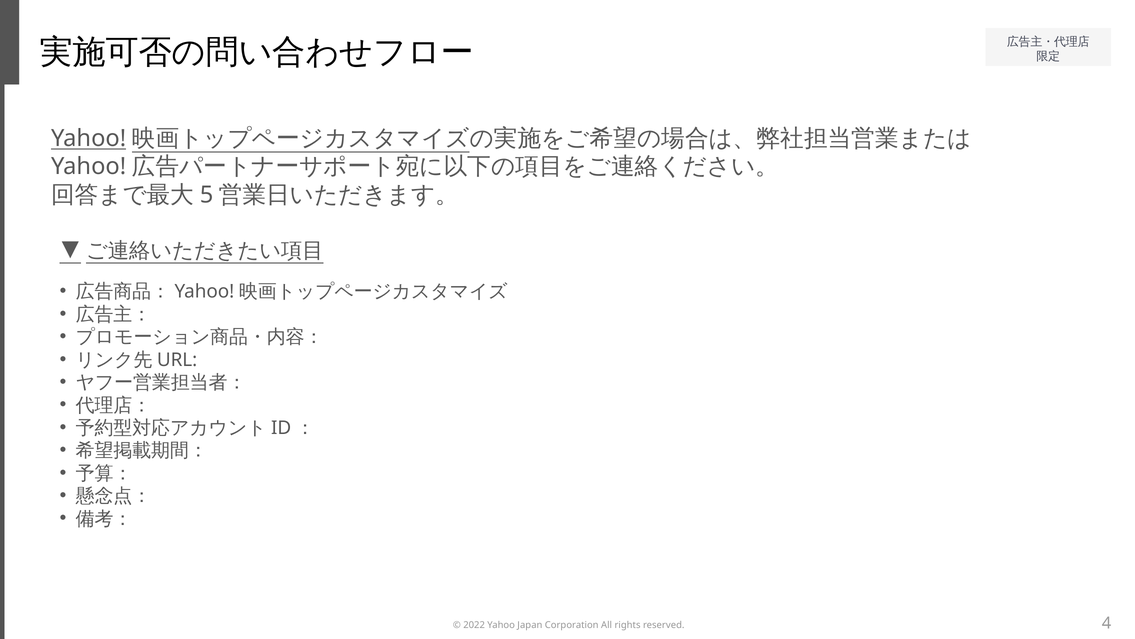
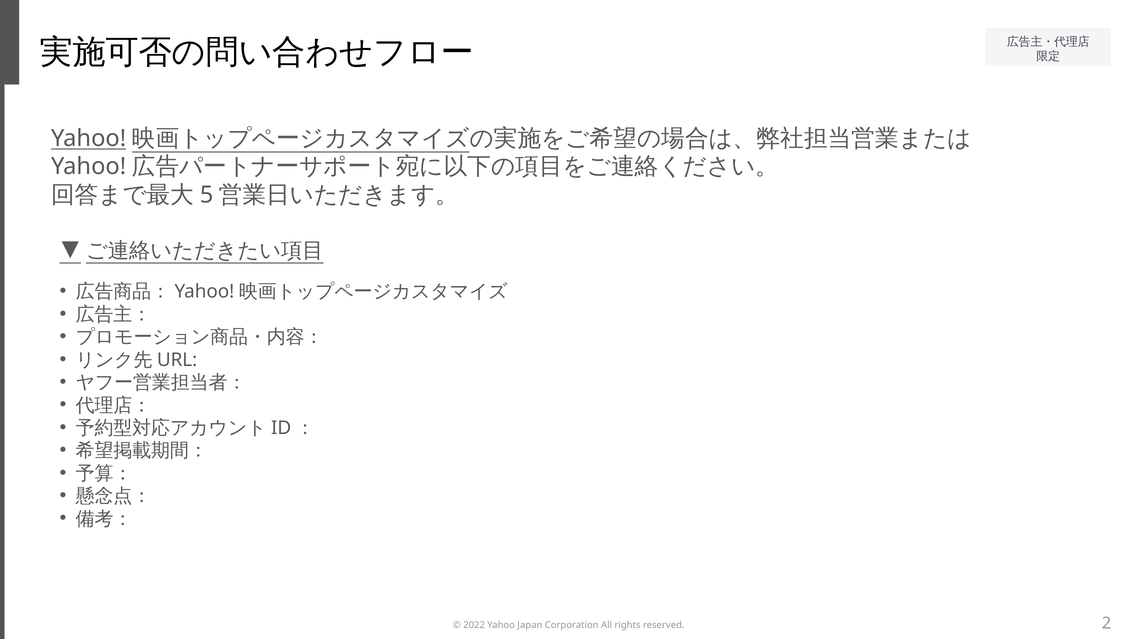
4: 4 -> 2 (1107, 623)
